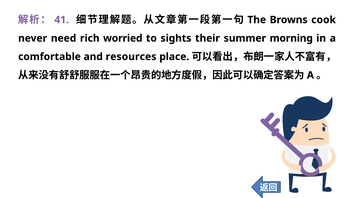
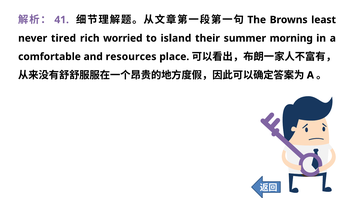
cook: cook -> least (324, 20)
need: need -> tired (64, 38)
sights: sights -> island (176, 38)
